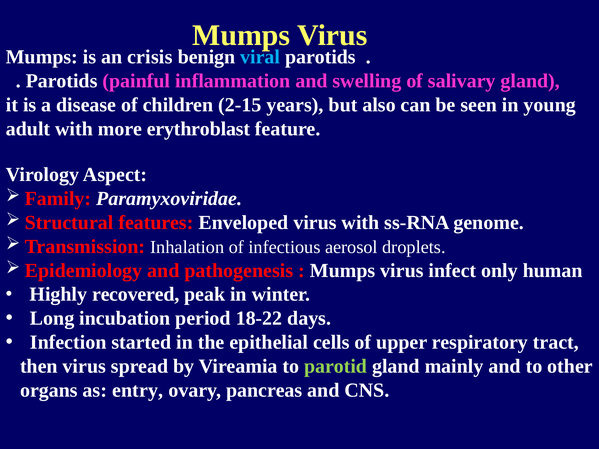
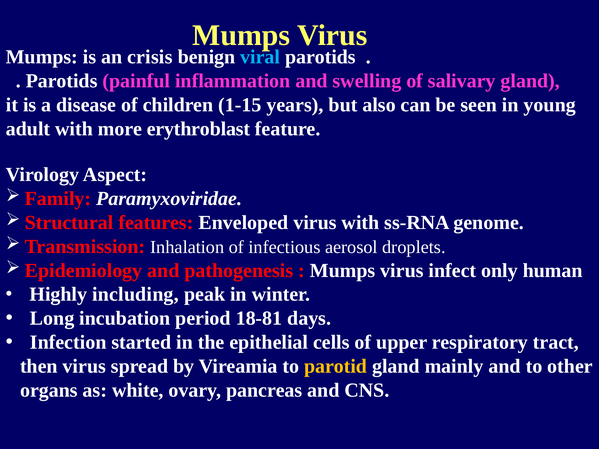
2-15: 2-15 -> 1-15 (240, 105)
recovered: recovered -> including (136, 295)
18-22: 18-22 -> 18-81 (259, 319)
parotid colour: light green -> yellow (336, 366)
entry: entry -> white (138, 390)
